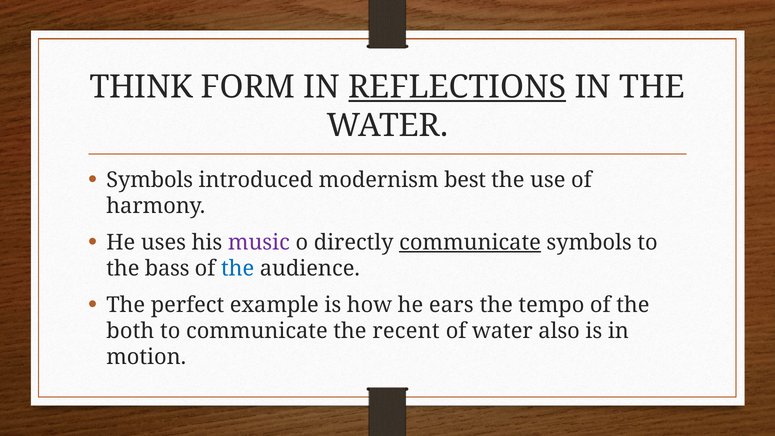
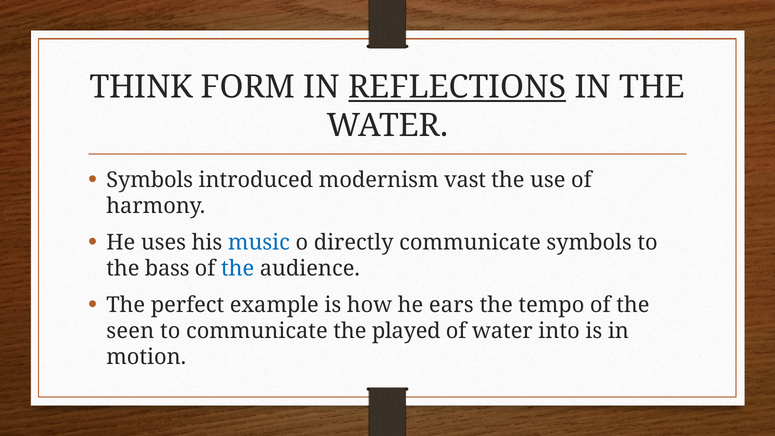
best: best -> vast (465, 180)
music colour: purple -> blue (259, 242)
communicate underline: present -> none (470, 242)
both: both -> seen (130, 331)
recent: recent -> played (406, 331)
also: also -> into (559, 331)
